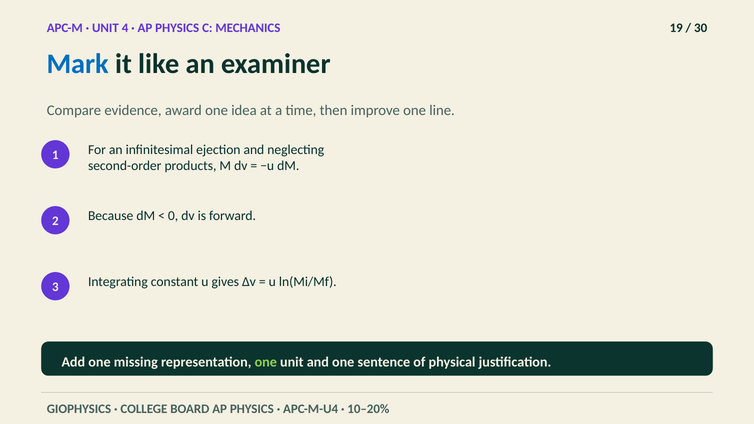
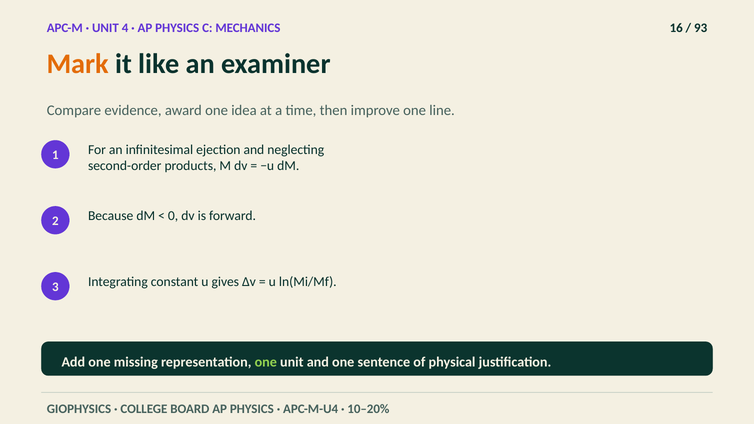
19: 19 -> 16 (676, 28)
30: 30 -> 93 (701, 28)
Mark colour: blue -> orange (78, 64)
